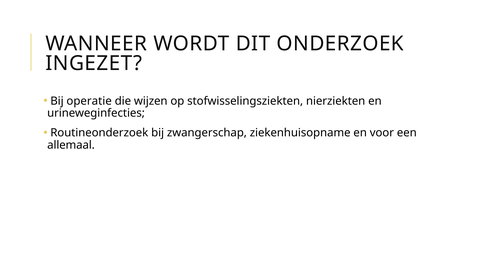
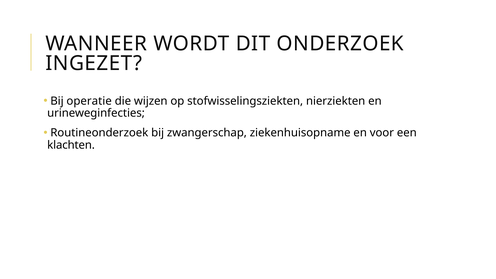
allemaal: allemaal -> klachten (71, 145)
